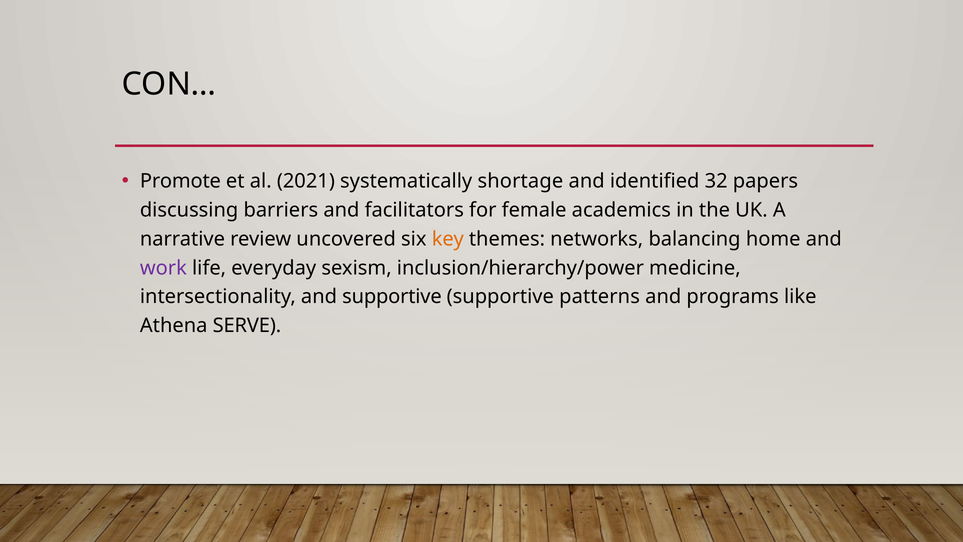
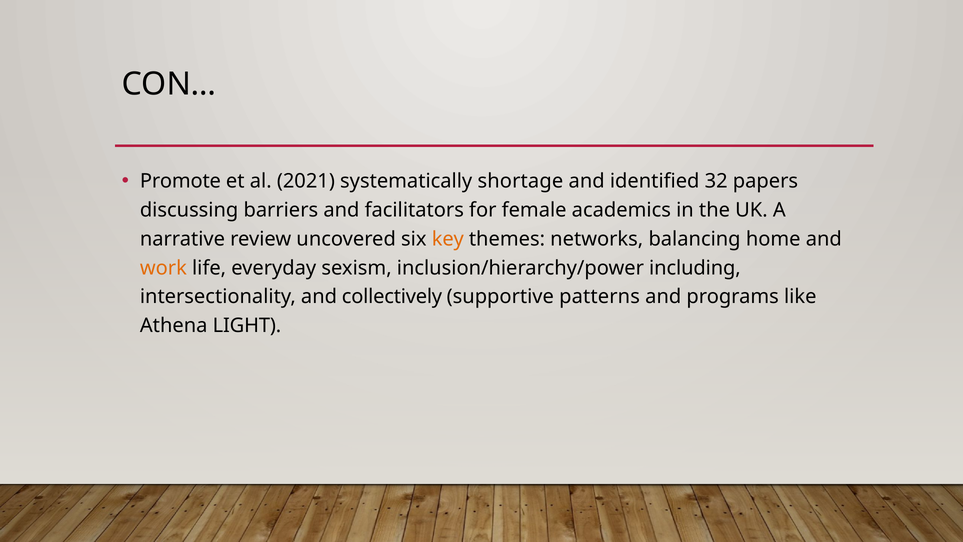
work colour: purple -> orange (163, 268)
medicine: medicine -> including (695, 268)
and supportive: supportive -> collectively (392, 297)
SERVE: SERVE -> LIGHT (247, 326)
